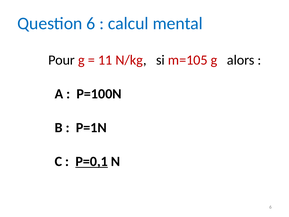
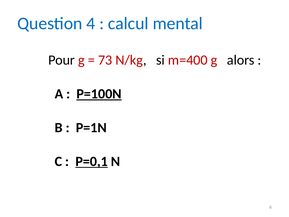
Question 6: 6 -> 4 (91, 23)
11: 11 -> 73 (105, 60)
m=105: m=105 -> m=400 (188, 60)
P=100N underline: none -> present (99, 94)
